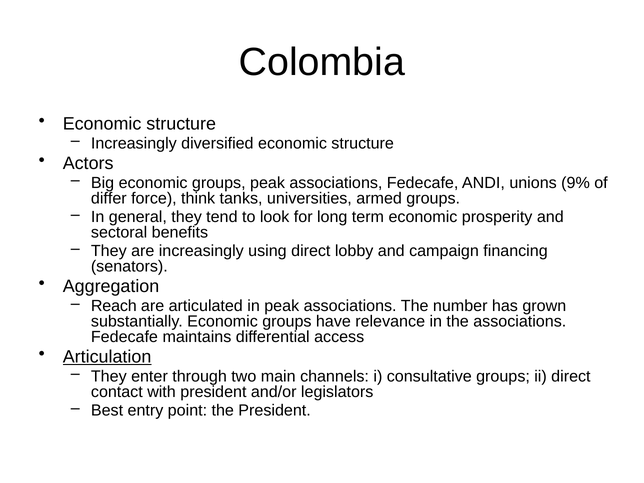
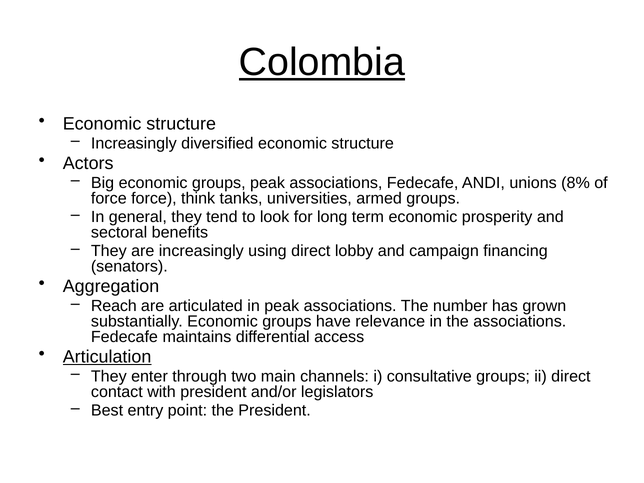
Colombia underline: none -> present (322, 62)
9%: 9% -> 8% (575, 183)
differ: differ -> force (109, 198)
